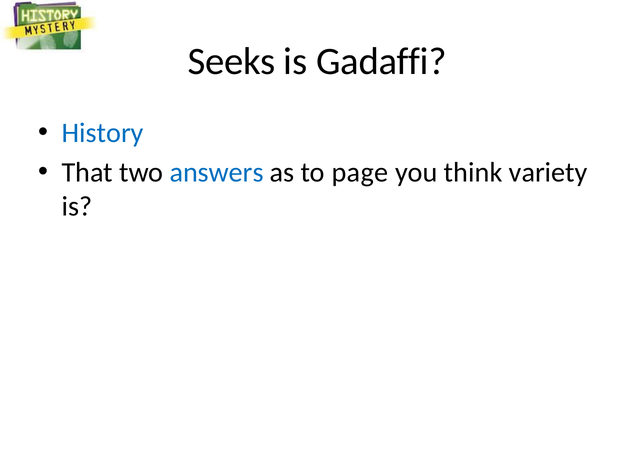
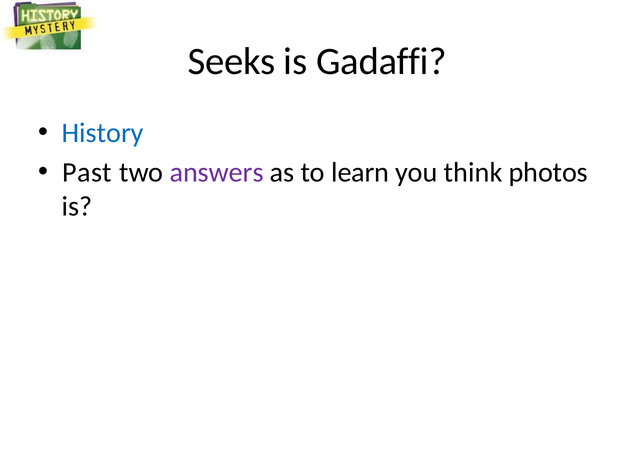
That: That -> Past (87, 173)
answers colour: blue -> purple (217, 173)
page: page -> learn (360, 173)
variety: variety -> photos (548, 173)
